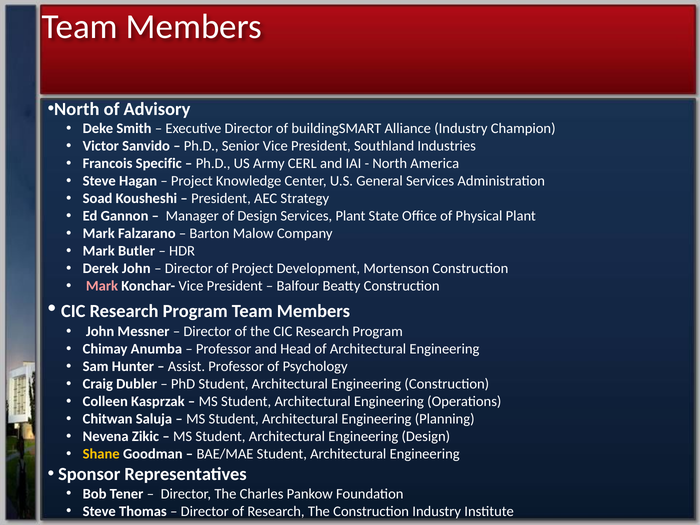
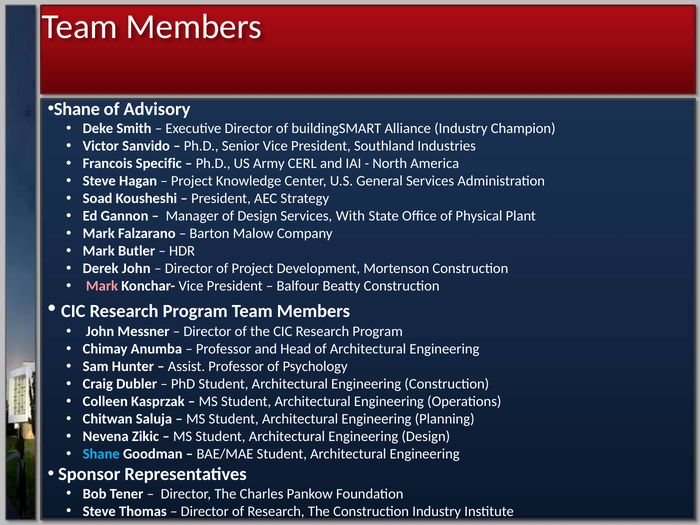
North: North -> Shane (77, 109)
Services Plant: Plant -> With (350, 216)
Shane colour: yellow -> light blue (101, 454)
